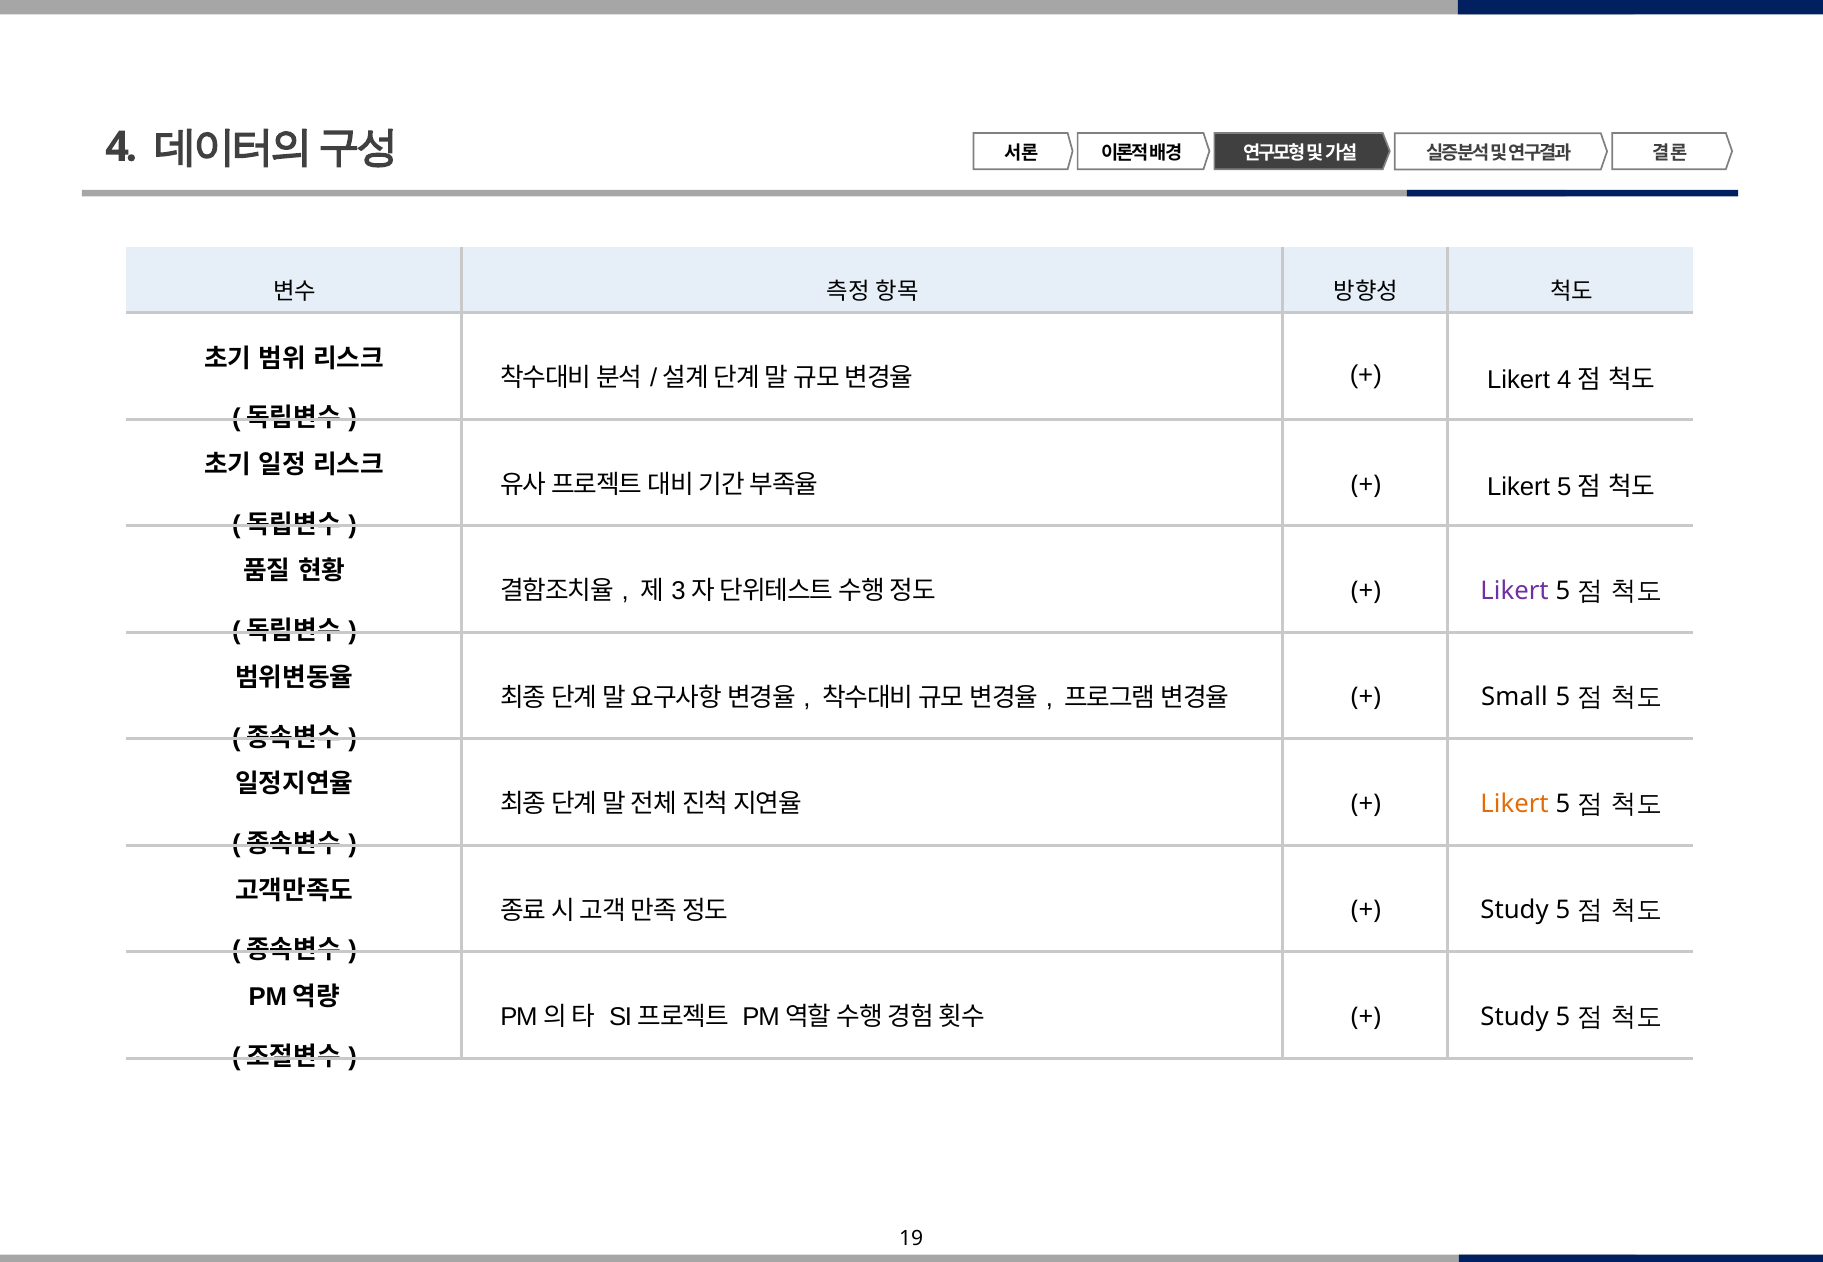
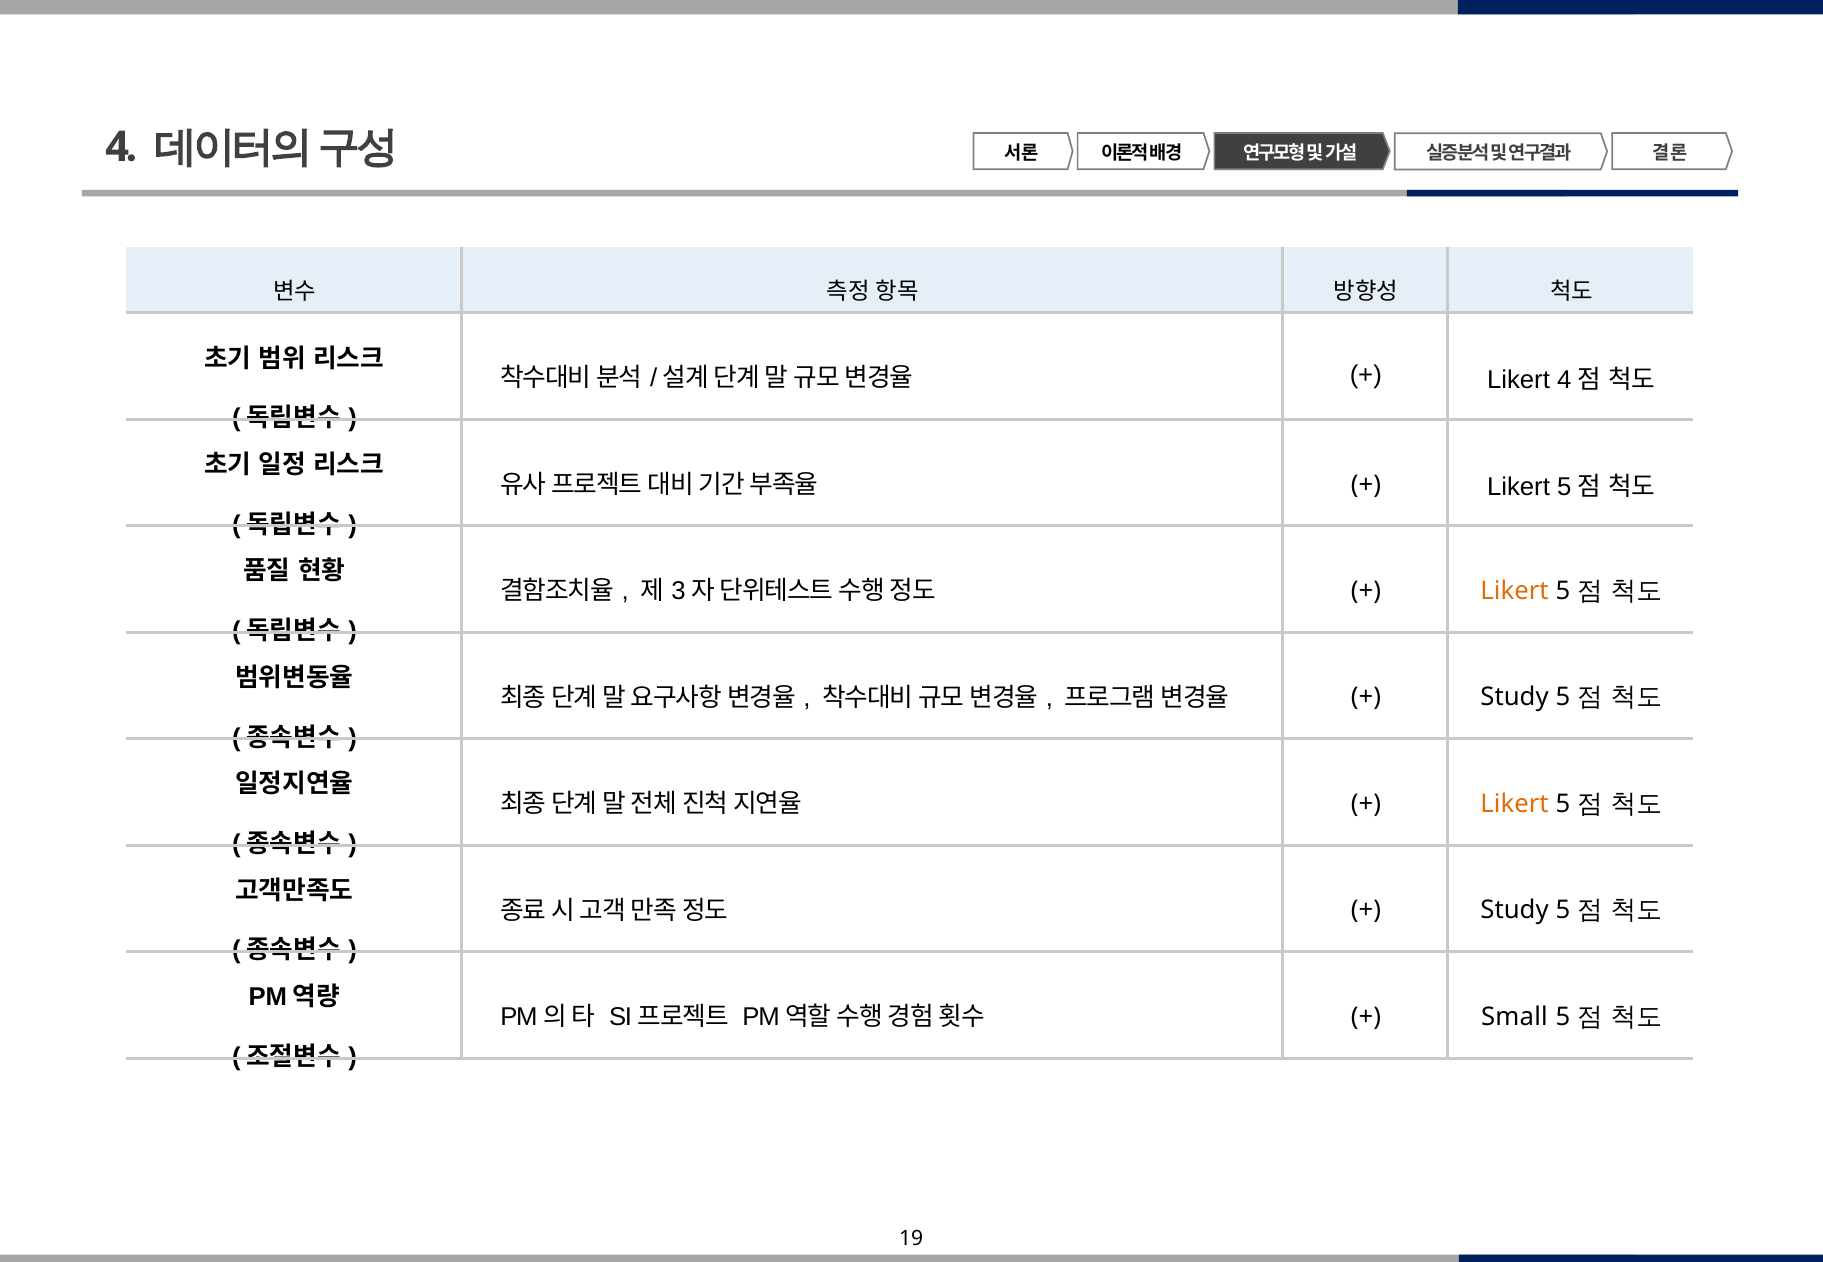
Likert colour: purple -> orange (1515, 591)
Small: Small -> Study (1515, 698)
Study: Study -> Small (1514, 1017)
